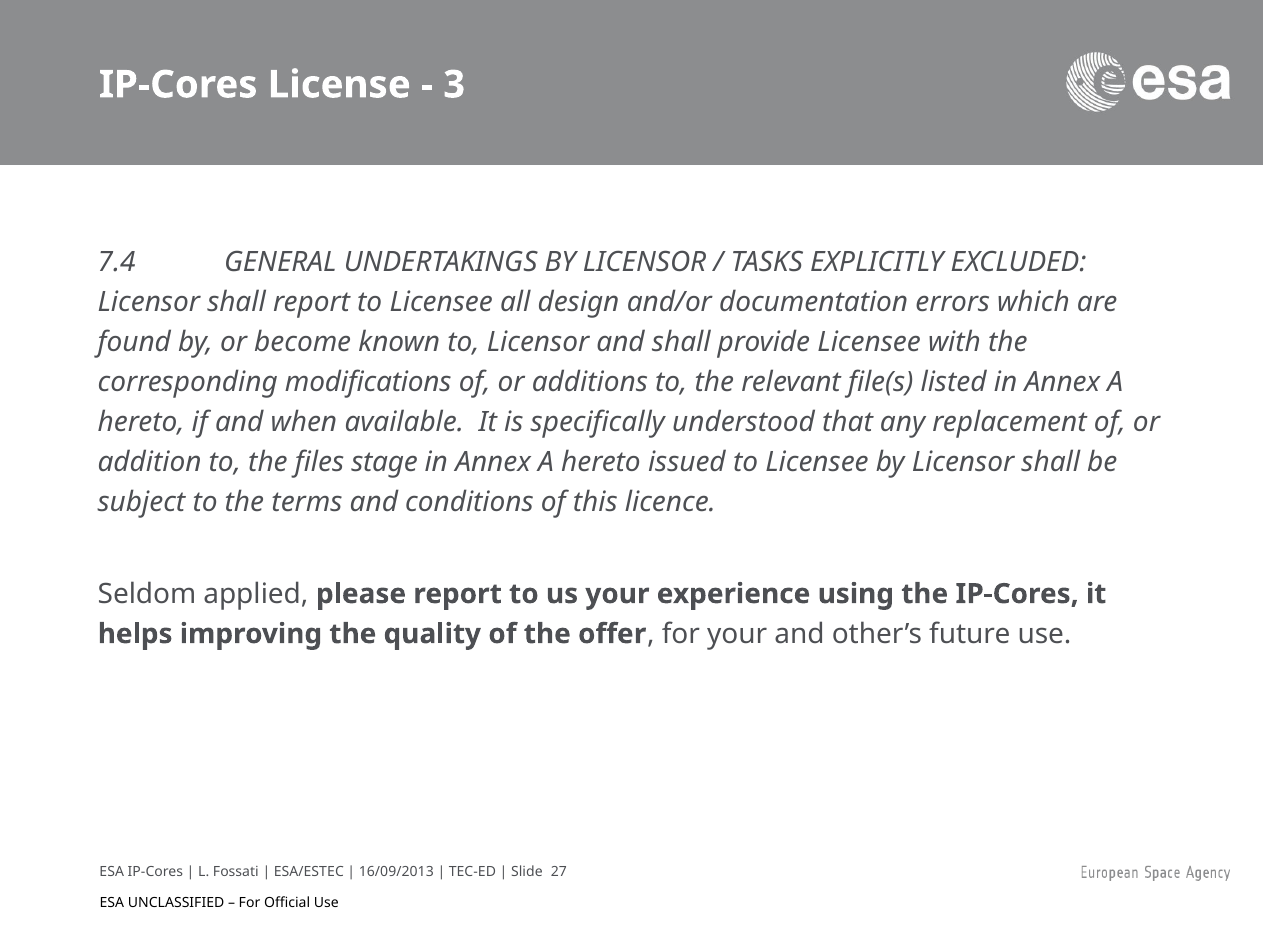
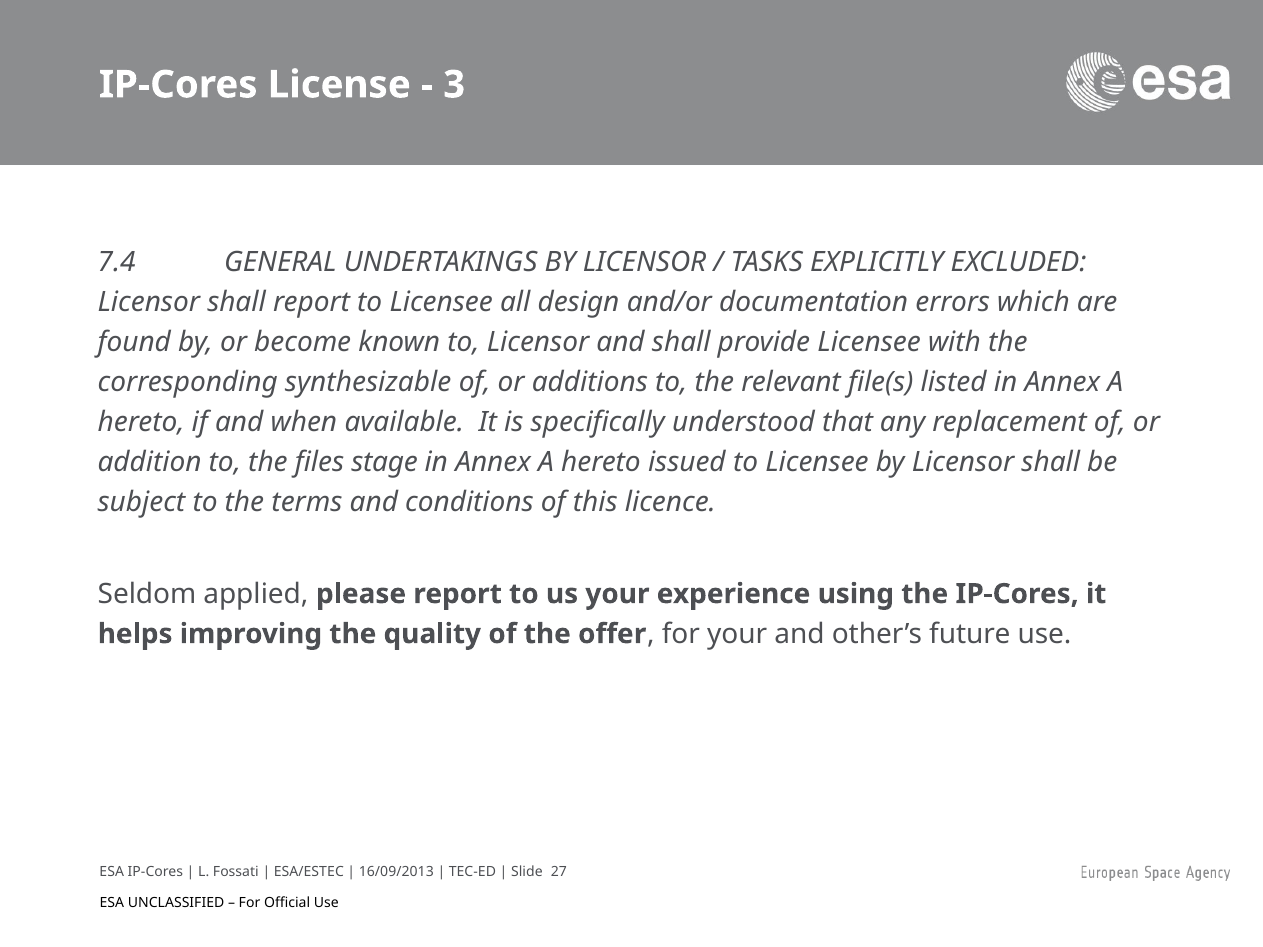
modifications: modifications -> synthesizable (368, 383)
